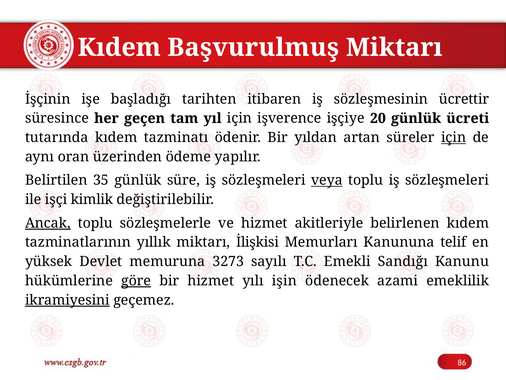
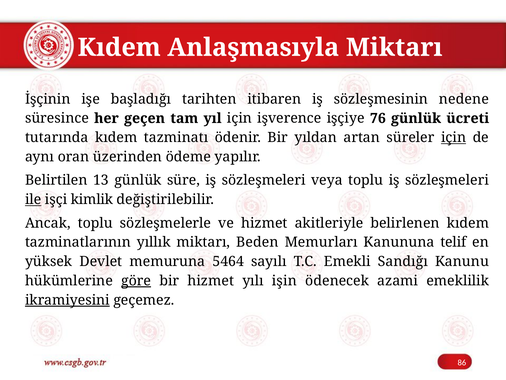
Başvurulmuş: Başvurulmuş -> Anlaşmasıyla (253, 47)
ücrettir: ücrettir -> nedene (464, 99)
20: 20 -> 76 (378, 118)
35: 35 -> 13 (101, 180)
veya underline: present -> none (327, 180)
ile underline: none -> present (33, 199)
Ancak underline: present -> none (48, 223)
İlişkisi: İlişkisi -> Beden (257, 242)
3273: 3273 -> 5464 (228, 261)
